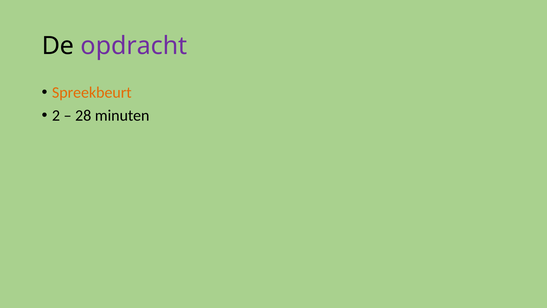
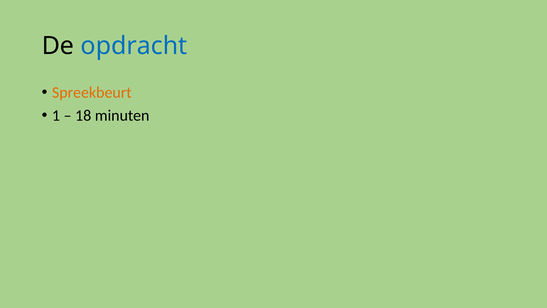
opdracht colour: purple -> blue (134, 46)
2: 2 -> 1 (56, 115)
28: 28 -> 18 (83, 115)
